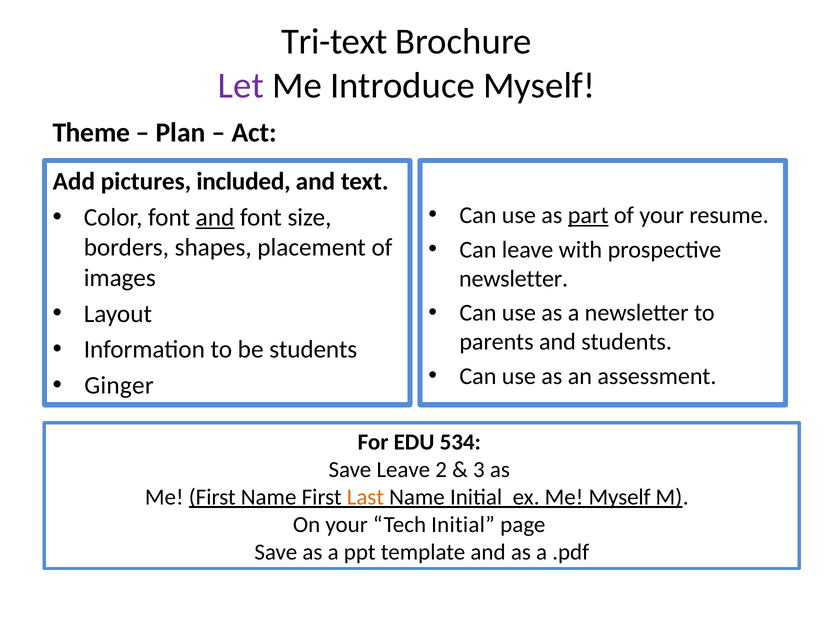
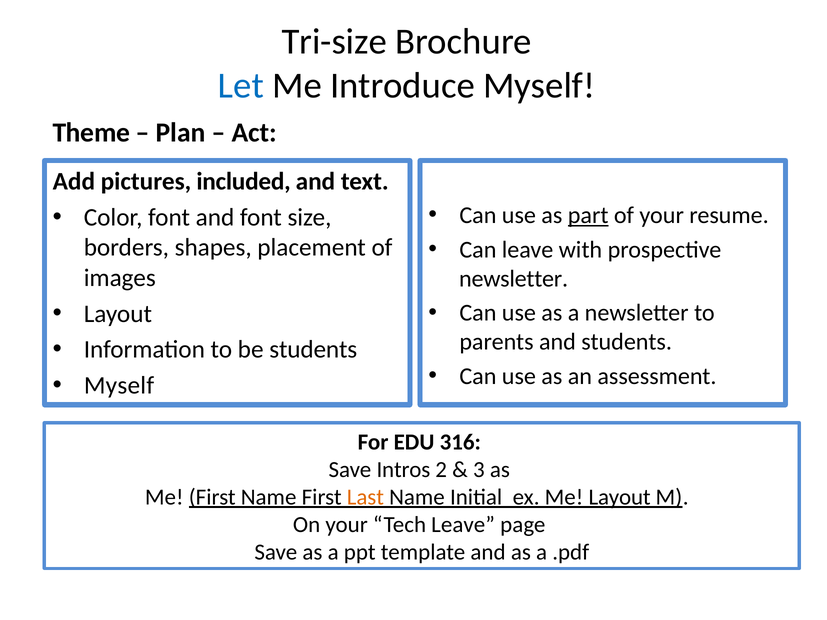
Tri-text: Tri-text -> Tri-size (334, 41)
Let colour: purple -> blue (241, 86)
and underline: present -> none (215, 217)
Ginger: Ginger -> Myself (119, 385)
534: 534 -> 316 (460, 442)
Save Leave: Leave -> Intros (403, 470)
Me Myself: Myself -> Layout (620, 497)
Tech Initial: Initial -> Leave (463, 525)
